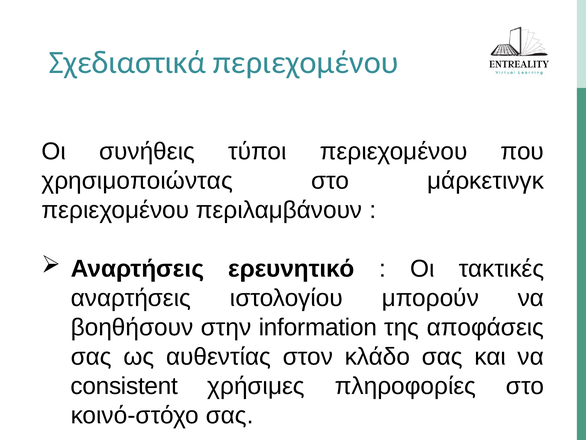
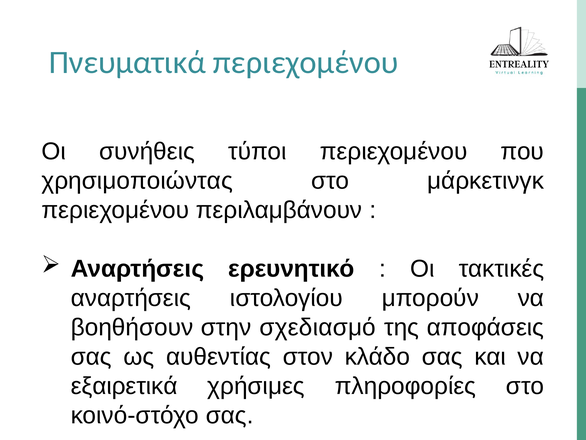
Σχεδιαστικά: Σχεδιαστικά -> Πνευματικά (127, 62)
information: information -> σχεδιασμό (318, 327)
consistent: consistent -> εξαιρετικά (124, 386)
